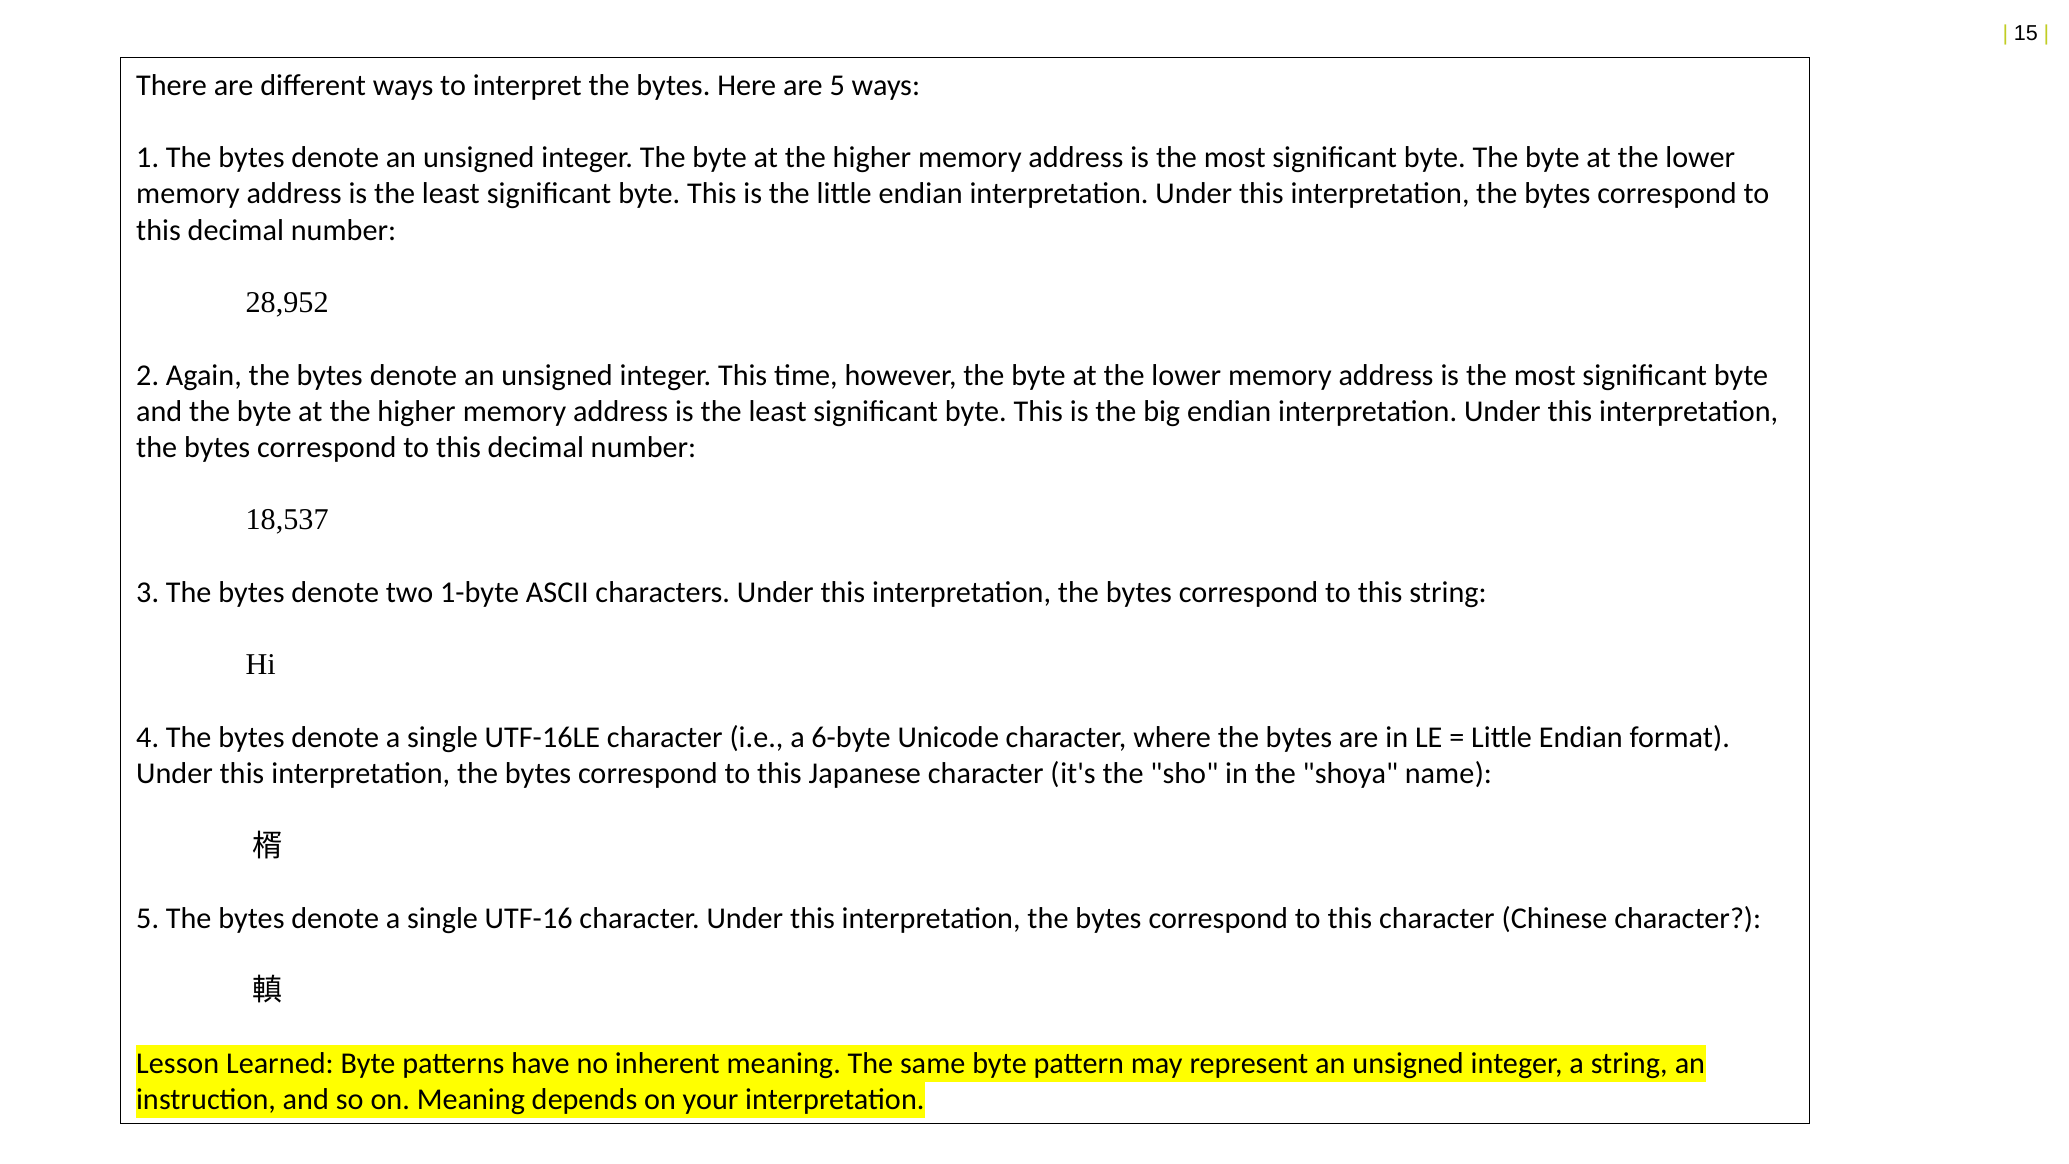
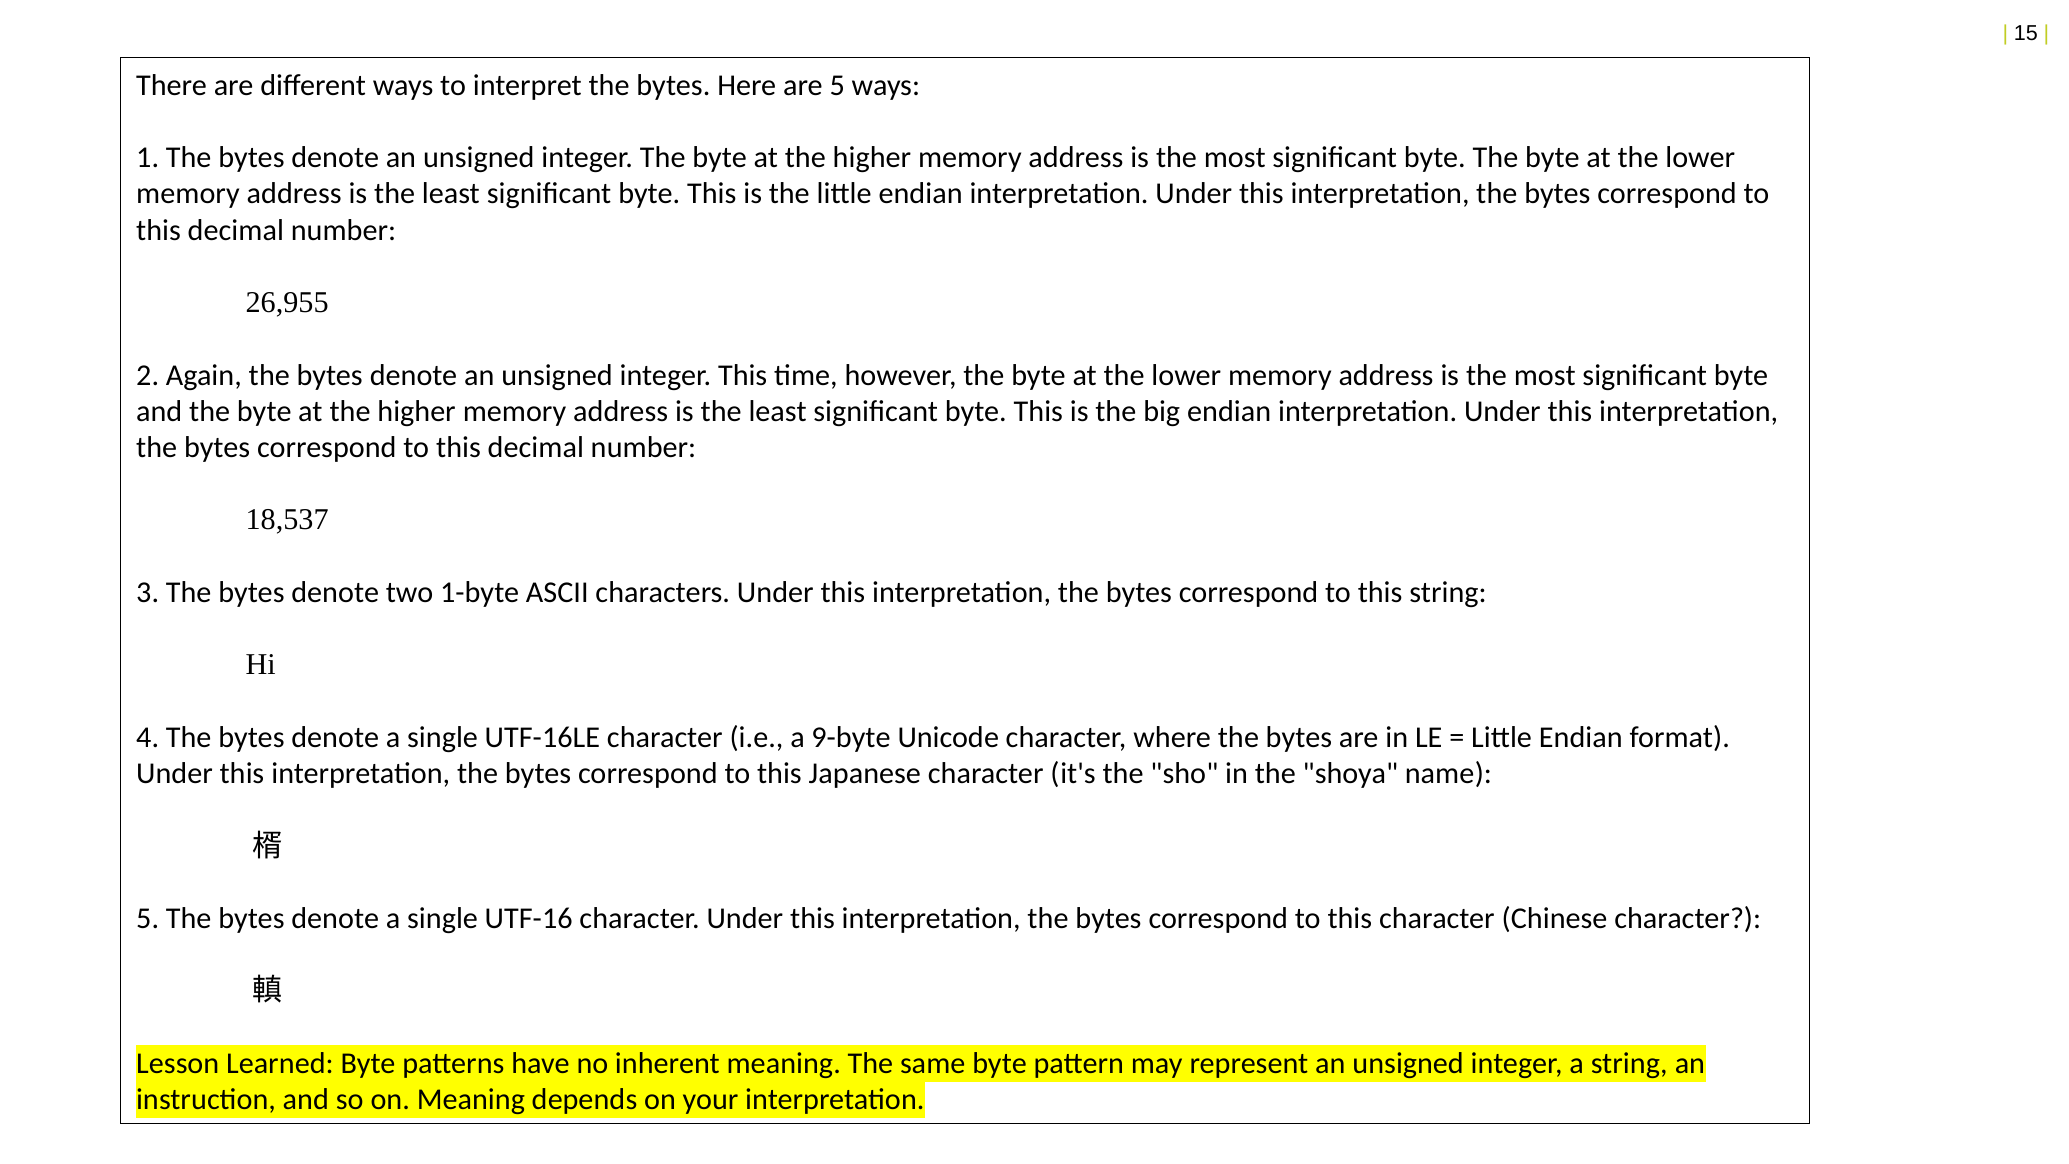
28,952: 28,952 -> 26,955 (287, 303)
6-byte: 6-byte -> 9-byte (851, 737)
